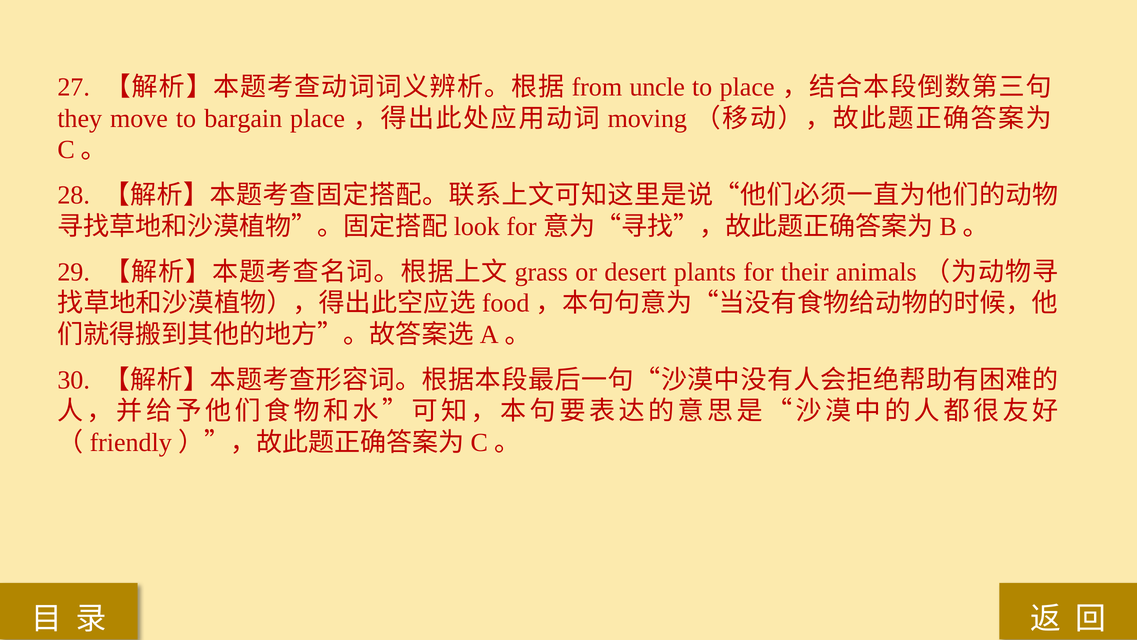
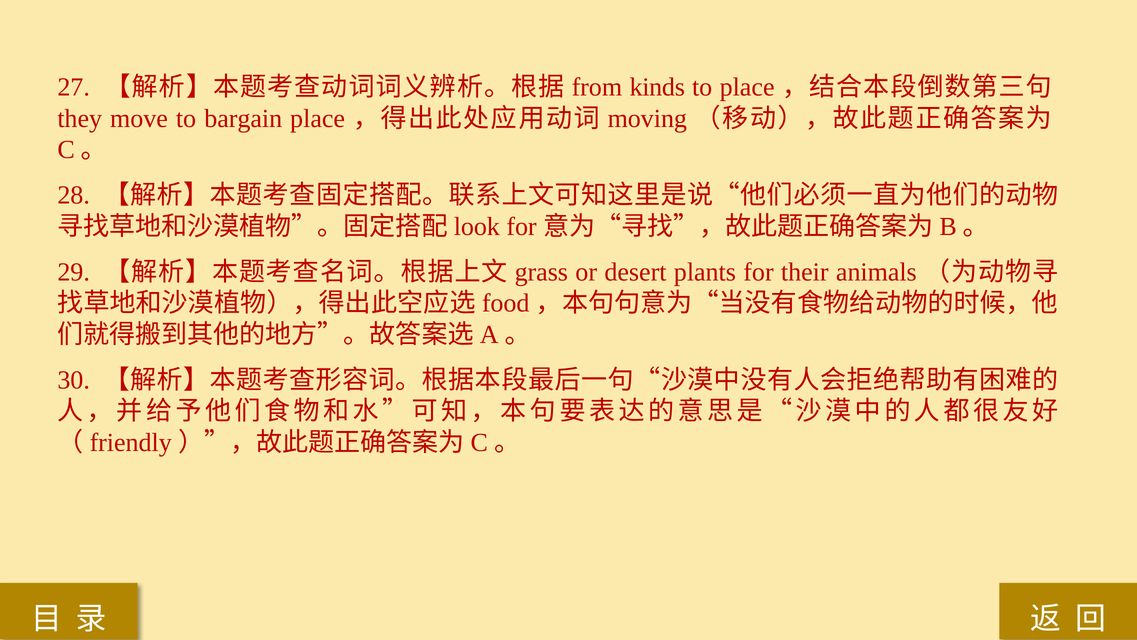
uncle: uncle -> kinds (657, 87)
